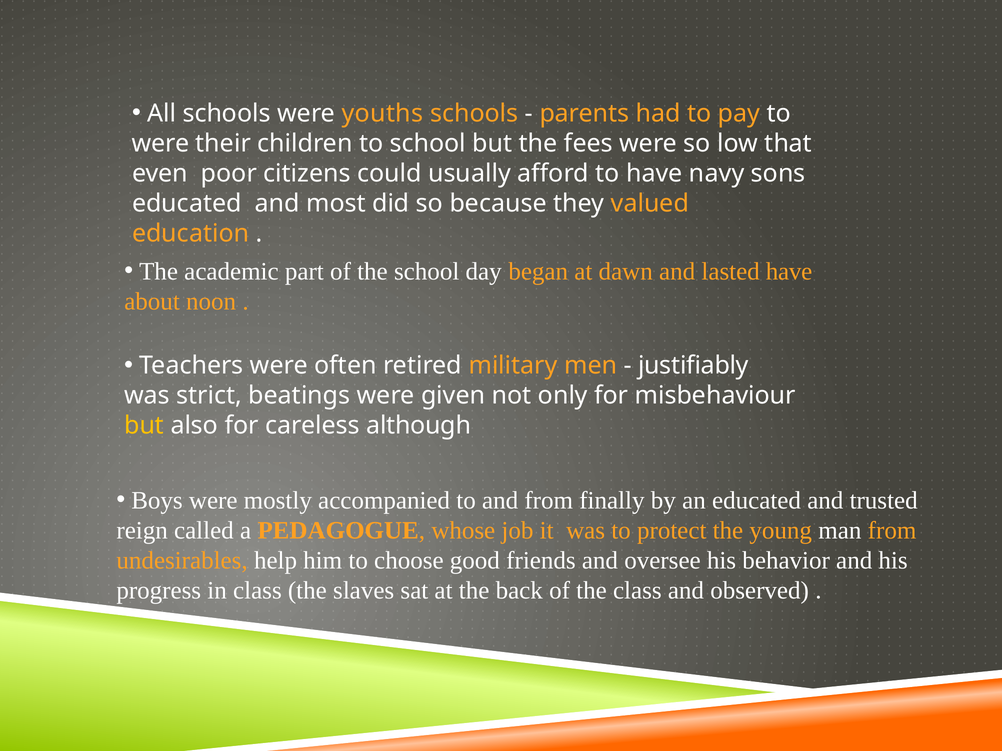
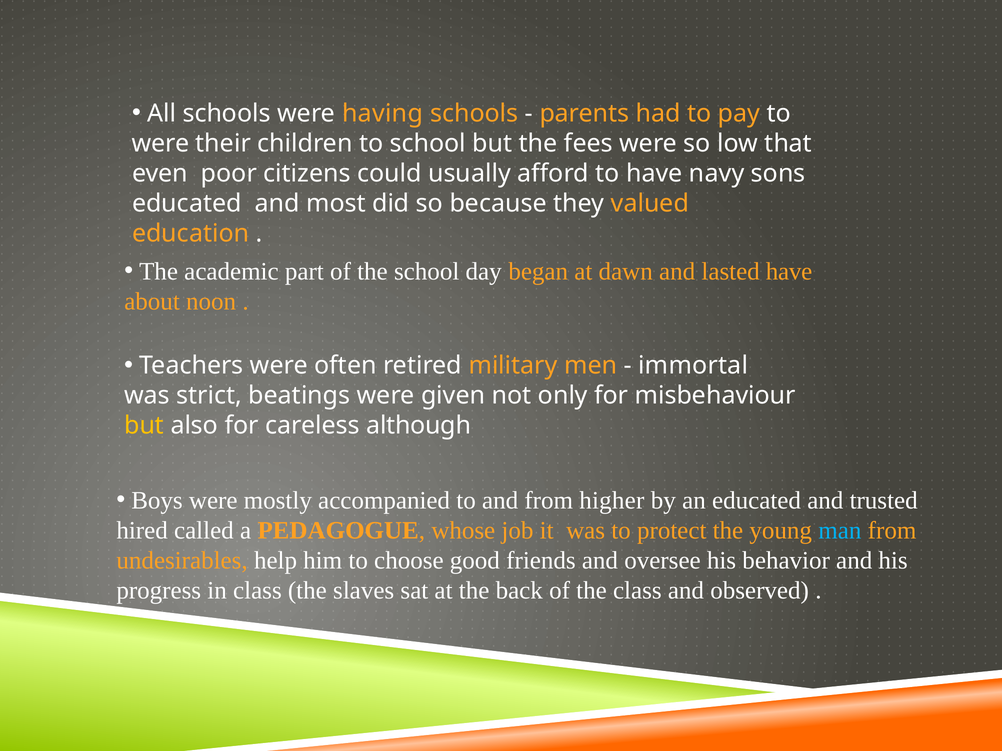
youths: youths -> having (383, 113)
justifiably: justifiably -> immortal (693, 366)
finally: finally -> higher (612, 501)
reign: reign -> hired (142, 531)
man colour: white -> light blue (840, 531)
